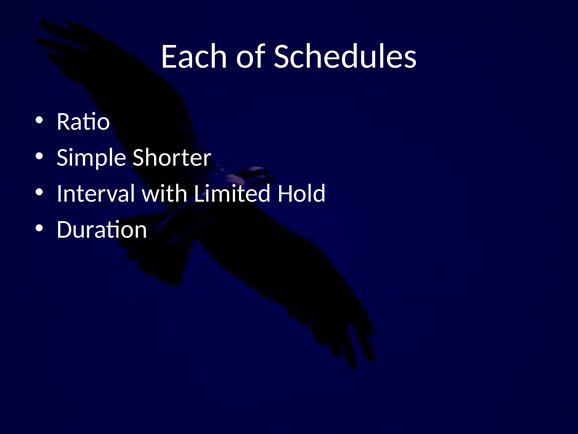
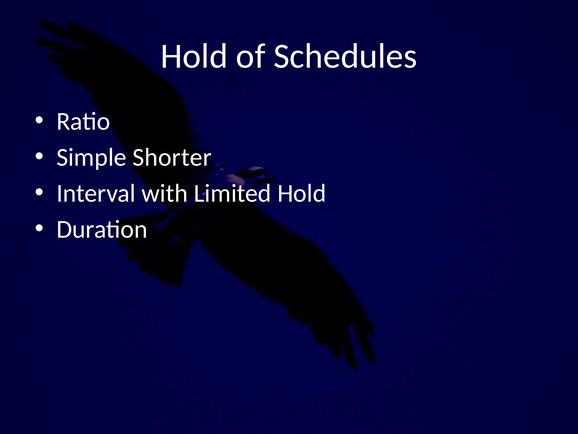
Each: Each -> Hold (194, 56)
